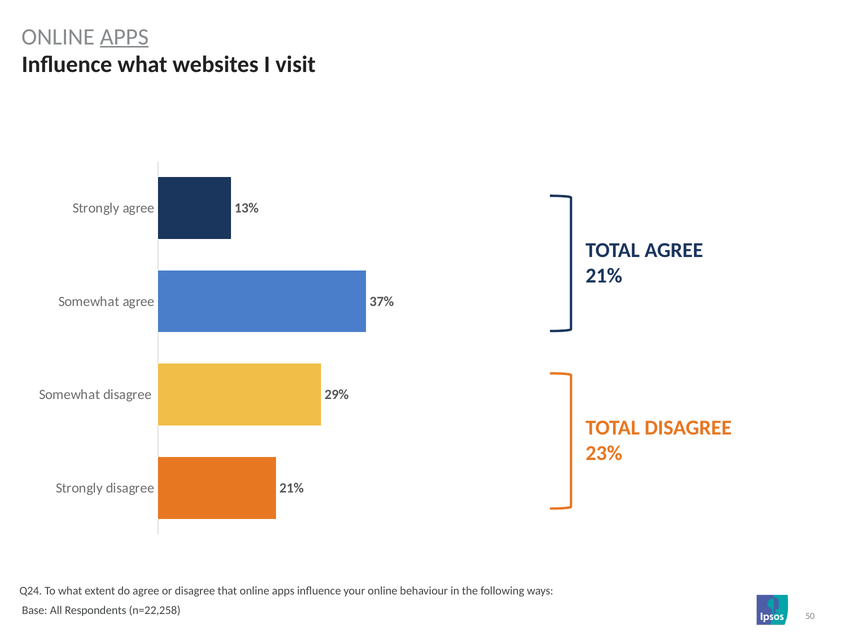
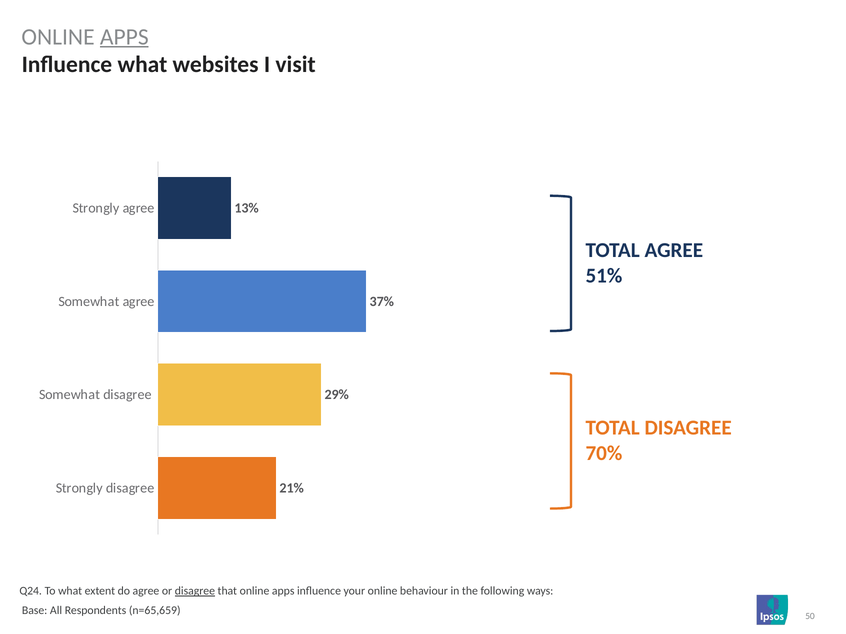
21%: 21% -> 51% (604, 276)
23%: 23% -> 70% (604, 454)
disagree underline: none -> present (195, 591)
n=22,258: n=22,258 -> n=65,659 (155, 611)
